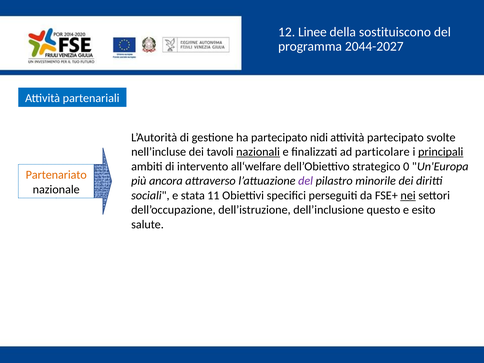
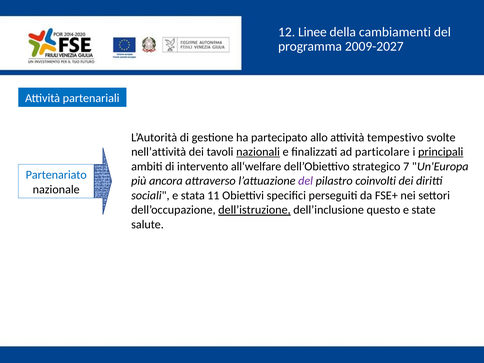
sostituiscono: sostituiscono -> cambiamenti (395, 32)
2044-2027: 2044-2027 -> 2009-2027 (374, 46)
nidi: nidi -> allo (319, 137)
attività partecipato: partecipato -> tempestivo (395, 137)
nell’incluse: nell’incluse -> nell’attività (159, 152)
0: 0 -> 7 (406, 166)
Partenariato colour: orange -> blue (56, 175)
minorile: minorile -> coinvolti (376, 181)
nei underline: present -> none (408, 195)
dell’istruzione underline: none -> present (254, 210)
esito: esito -> state (424, 210)
